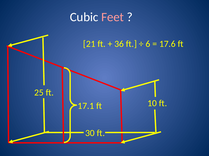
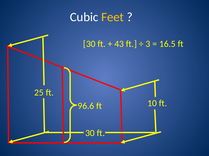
Feet colour: pink -> yellow (113, 17)
21: 21 -> 30 (89, 44)
36: 36 -> 43 (119, 44)
6: 6 -> 3 (148, 44)
17.6: 17.6 -> 16.5 (167, 44)
17.1: 17.1 -> 96.6 (86, 106)
